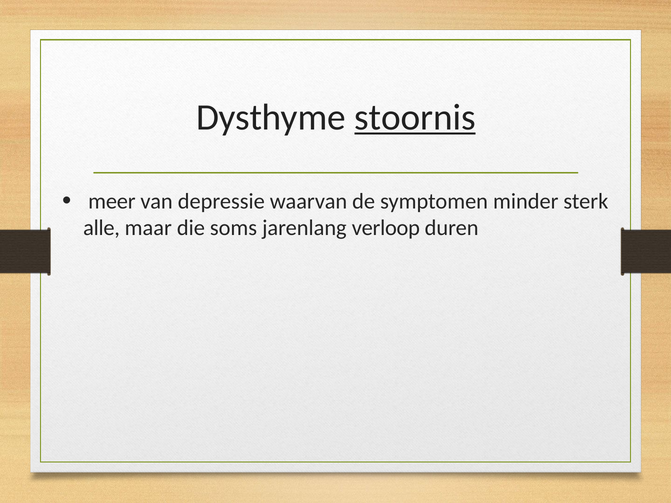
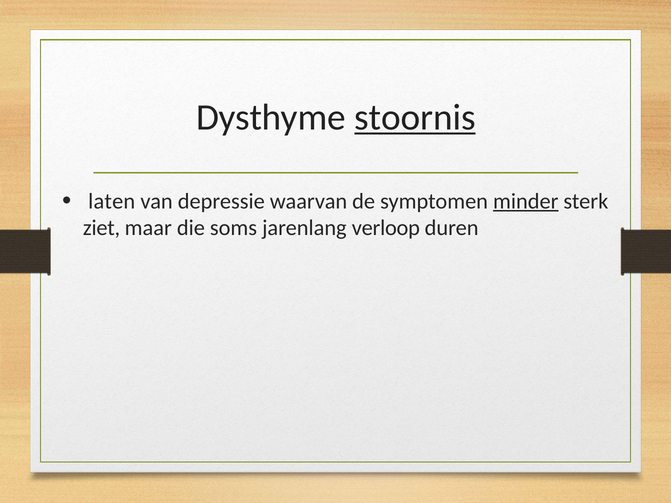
meer: meer -> laten (112, 201)
minder underline: none -> present (526, 201)
alle: alle -> ziet (102, 228)
